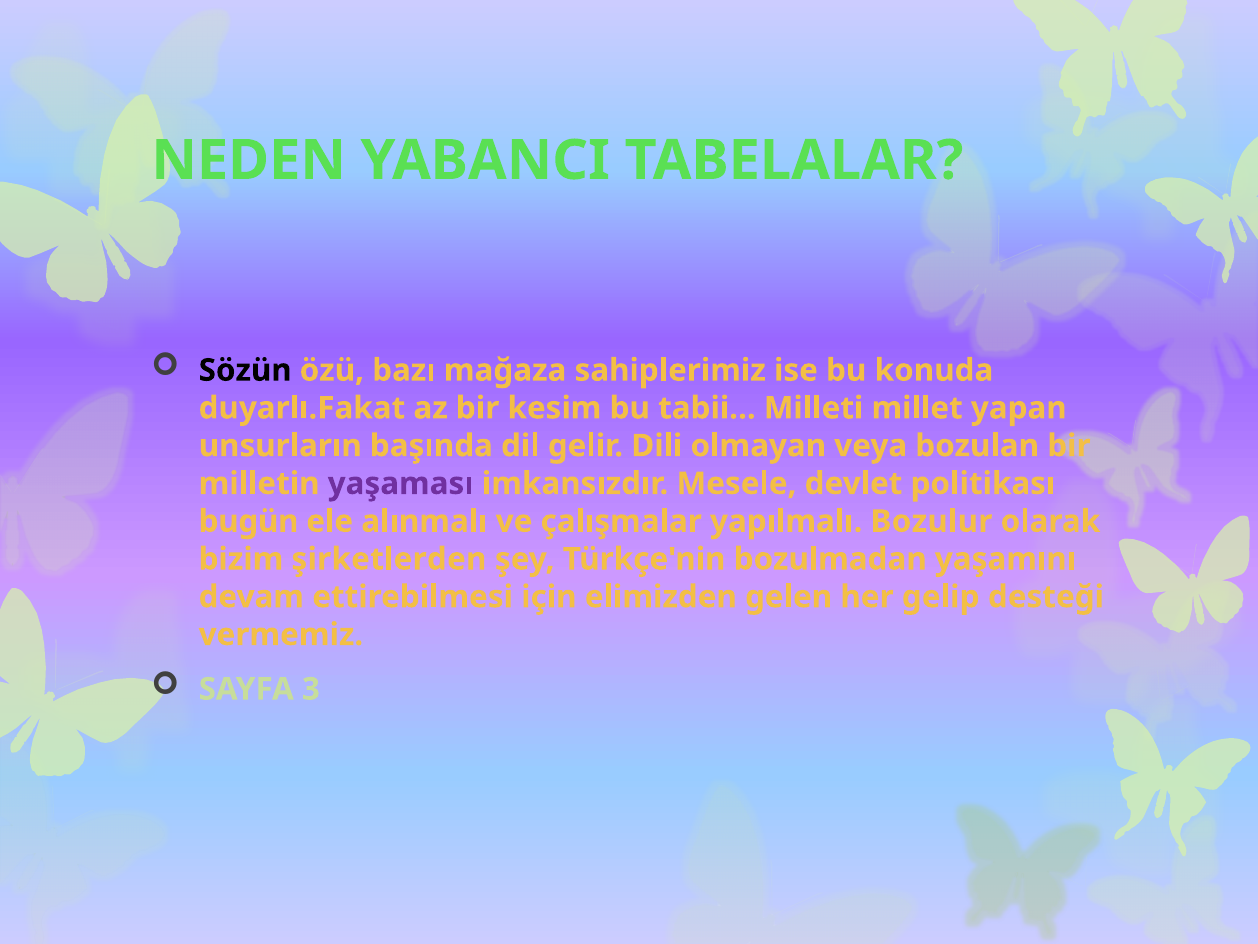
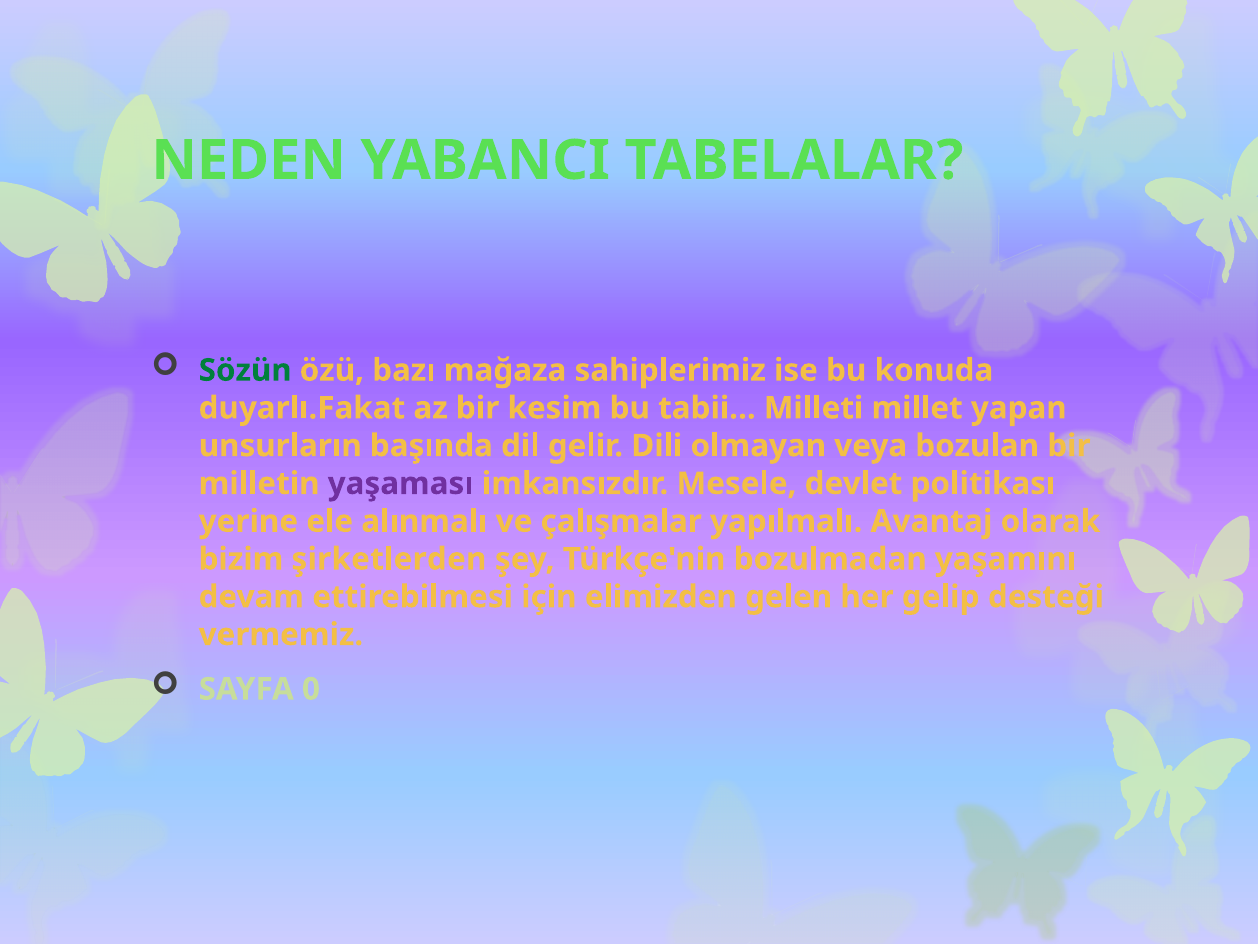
Sözün colour: black -> green (245, 370)
bugün: bugün -> yerine (248, 521)
Bozulur: Bozulur -> Avantaj (931, 521)
3: 3 -> 0 (311, 689)
